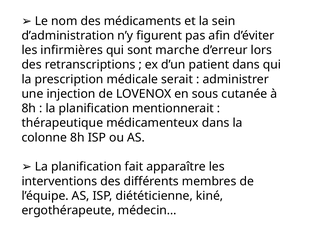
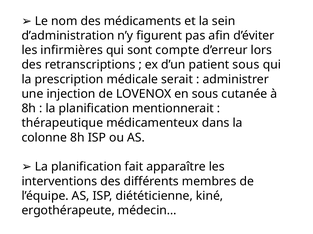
marche: marche -> compte (177, 50)
patient dans: dans -> sous (246, 65)
